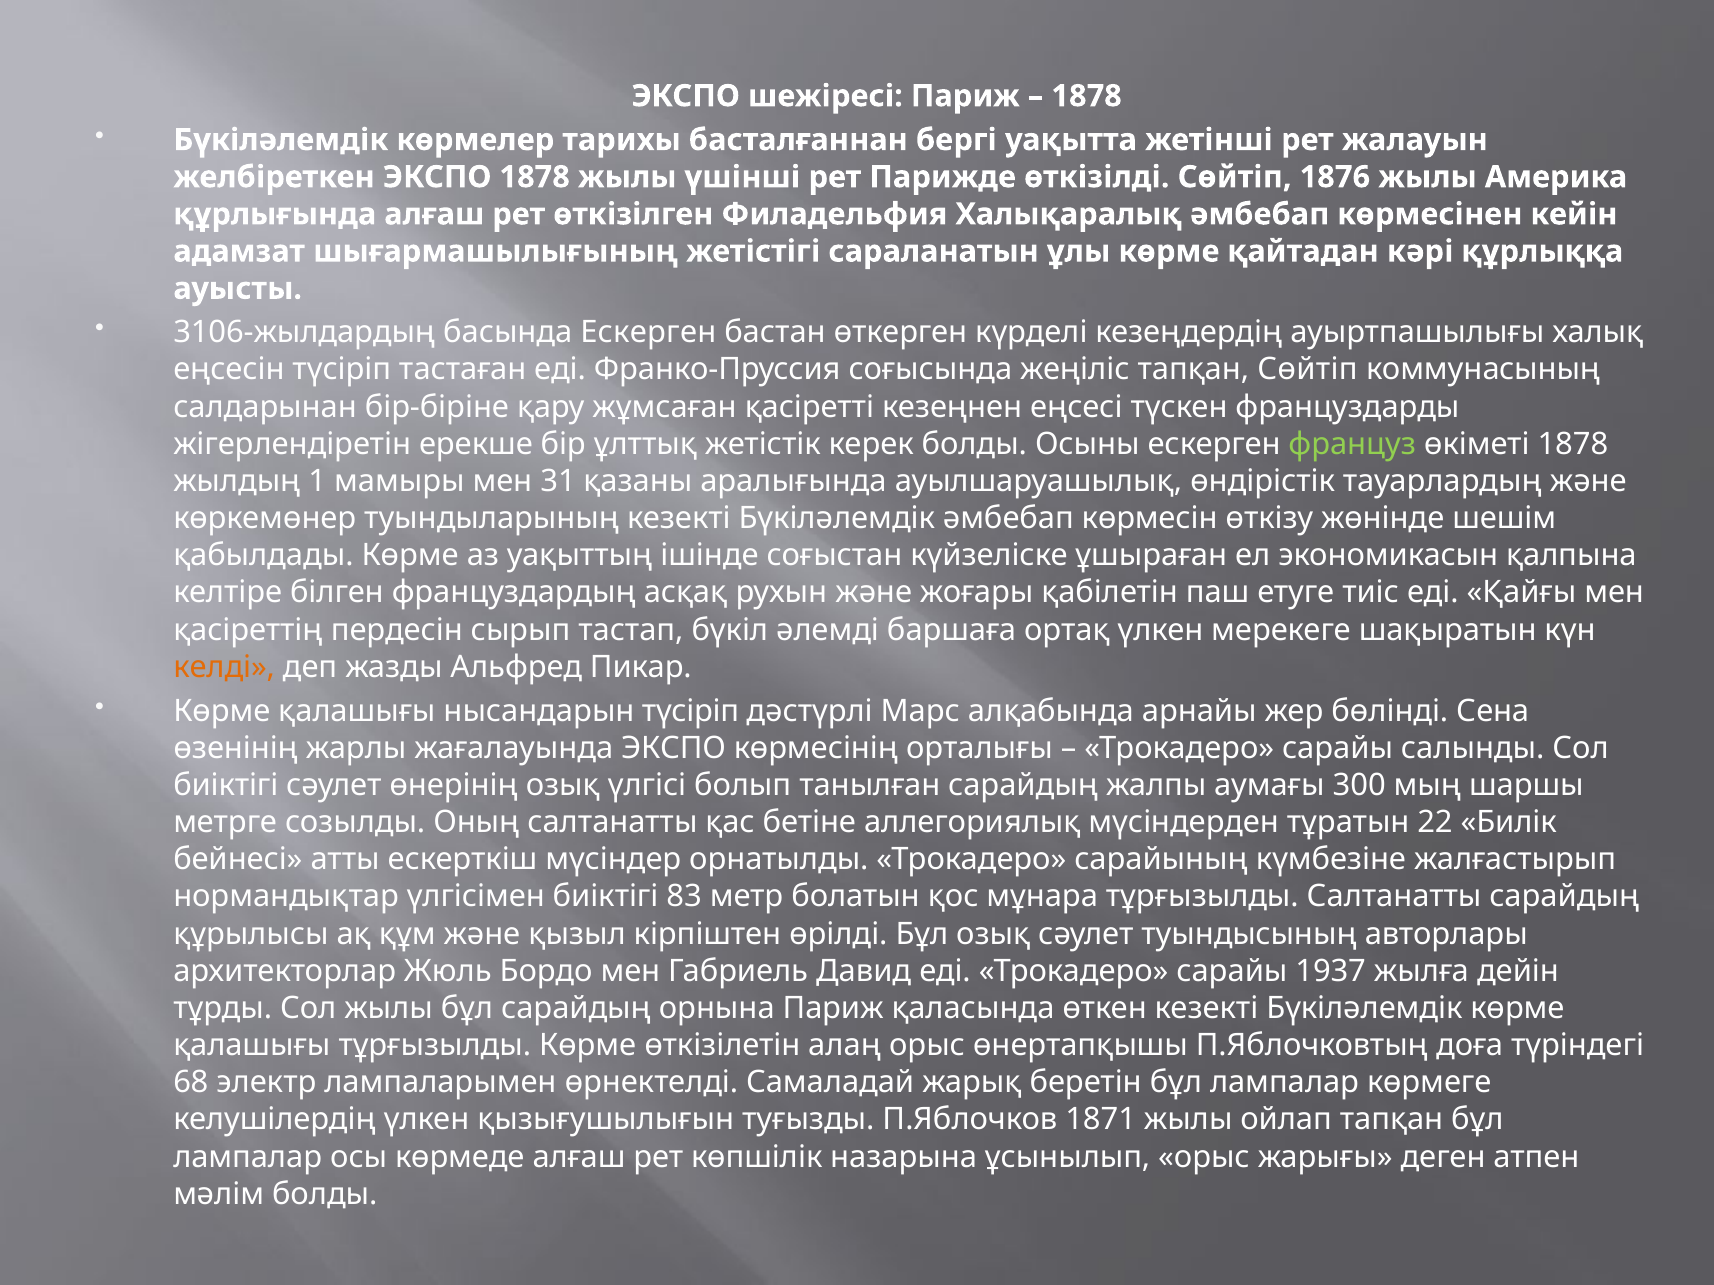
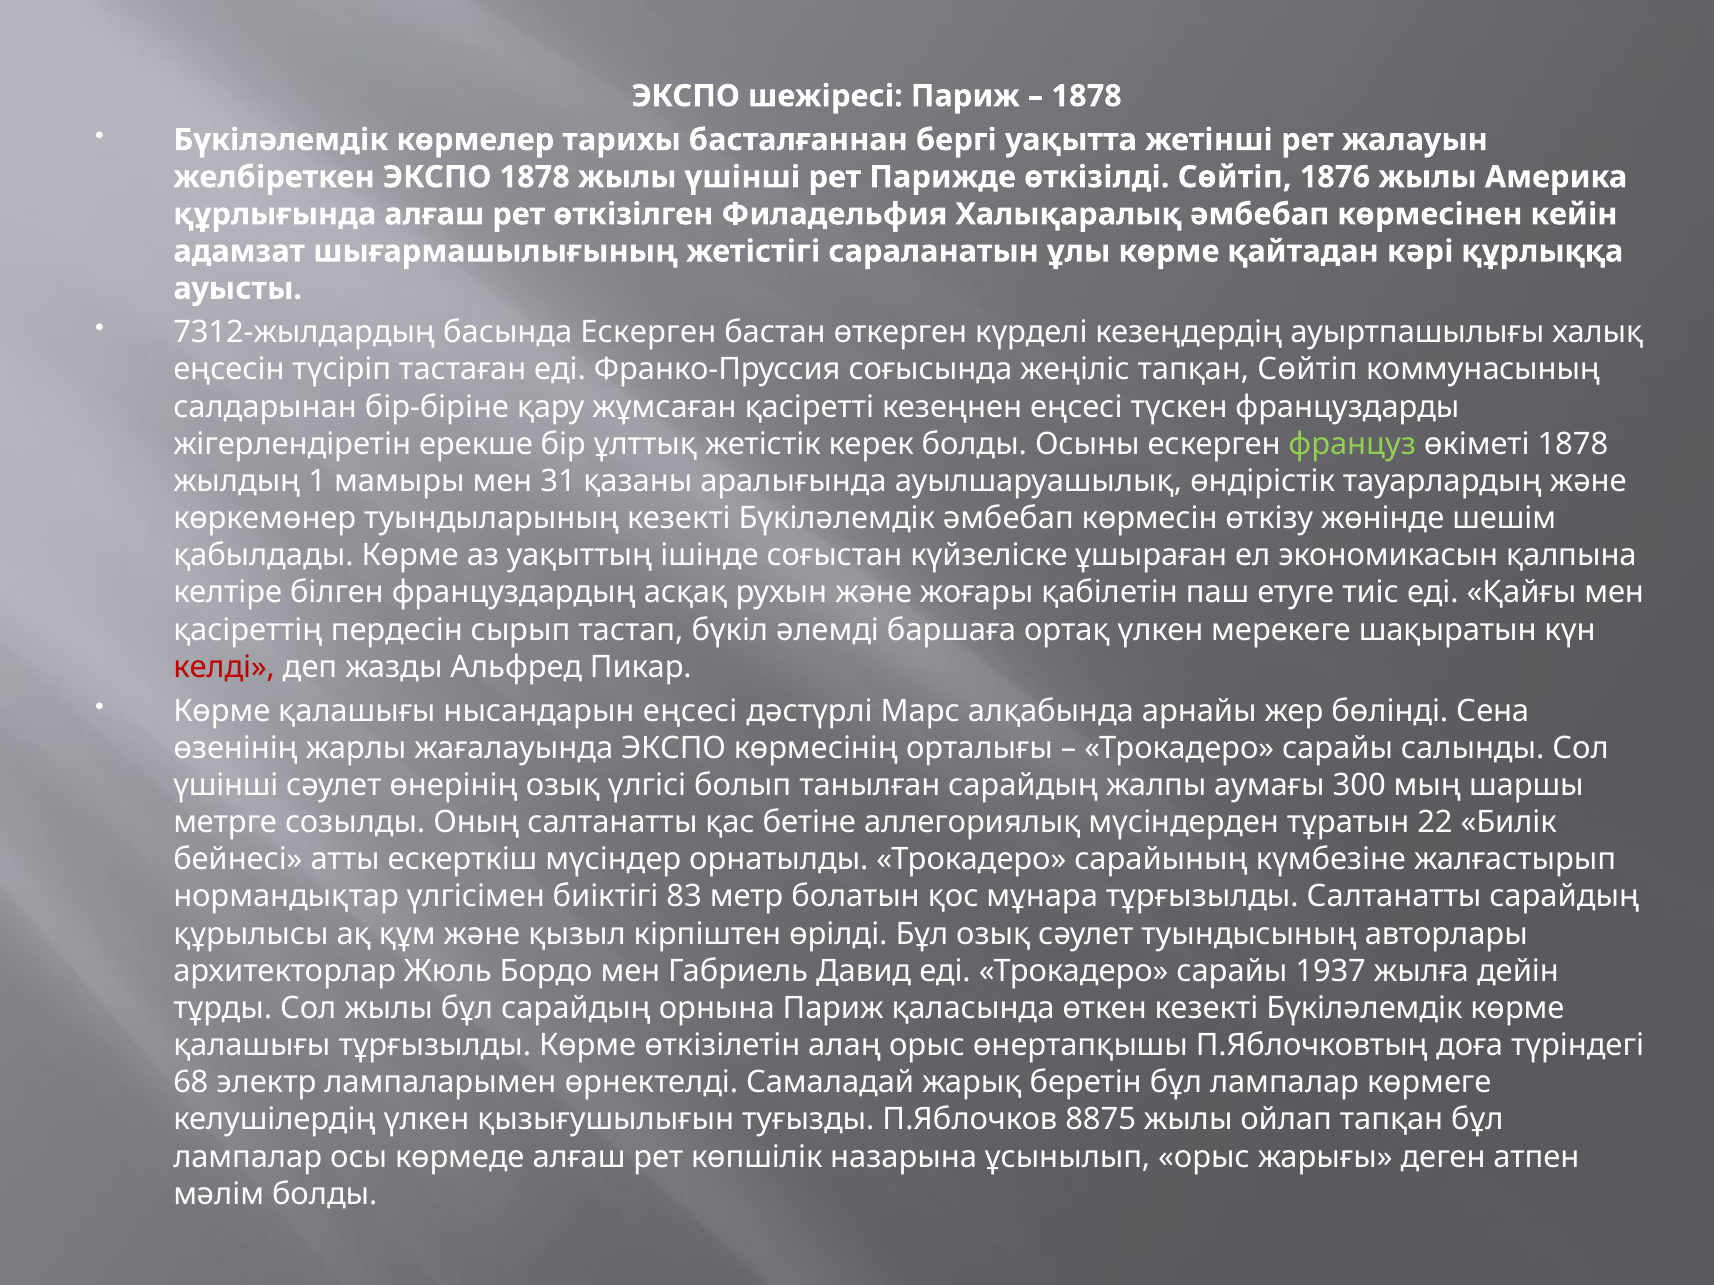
3106-жылдардың: 3106-жылдардың -> 7312-жылдардың (304, 333)
келді colour: orange -> red (224, 667)
нысандарын түсіріп: түсіріп -> еңсесі (690, 711)
биіктігі: биіктігі -> үшінші (226, 785)
1871: 1871 -> 8875 (1101, 1120)
